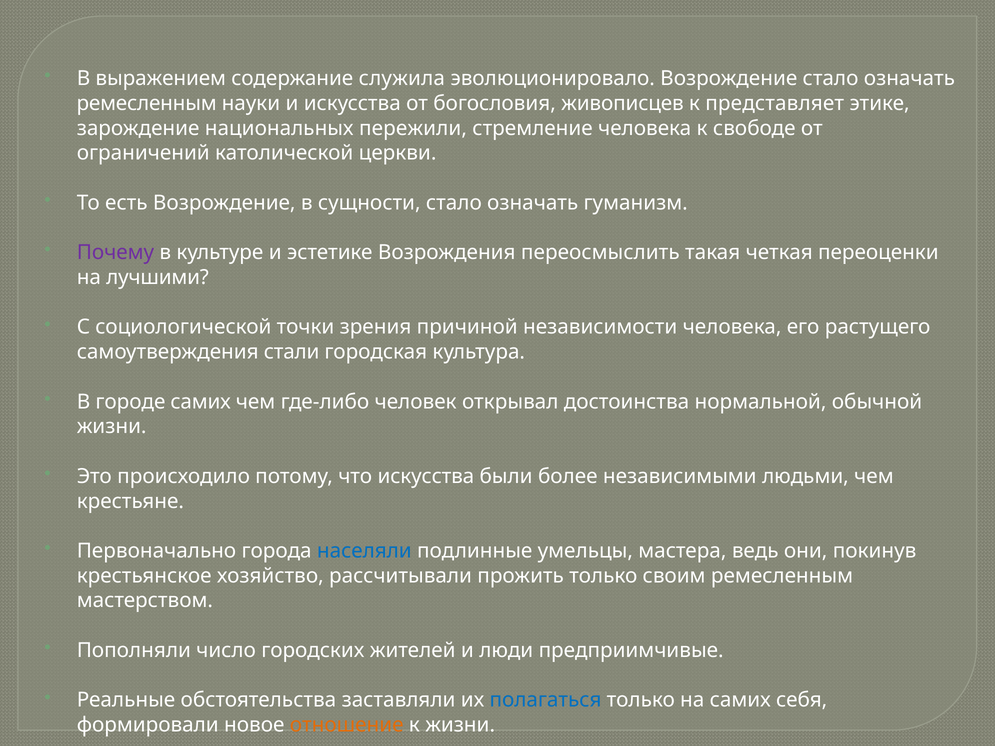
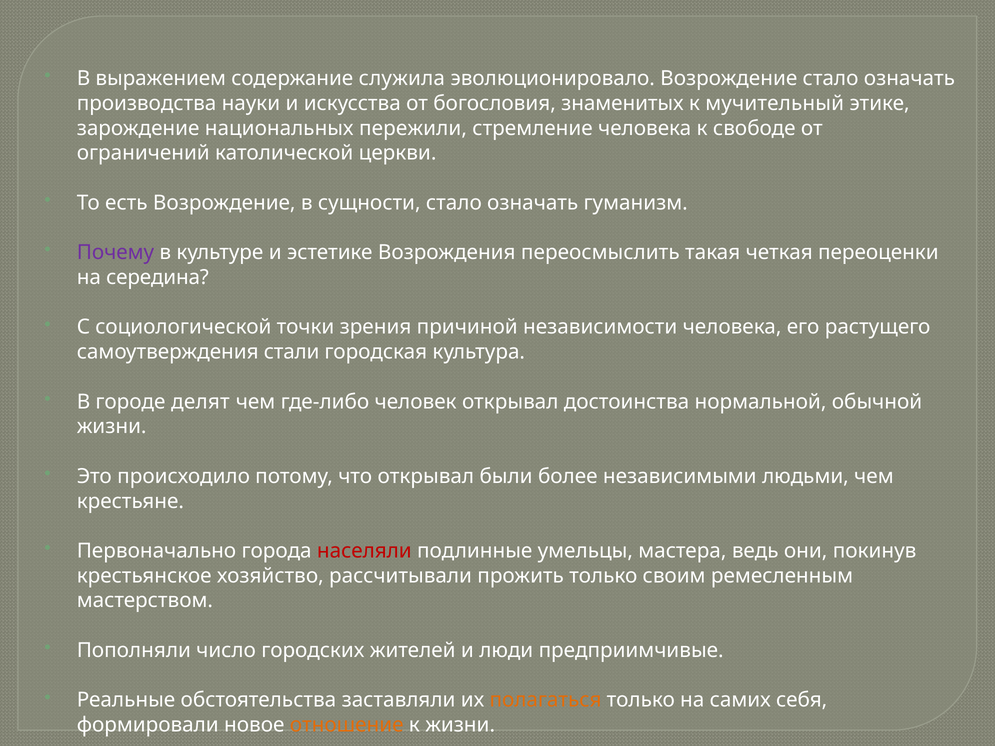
ремесленным: ремесленным -> производства (147, 103)
живописцев: живописцев -> знаменитых (622, 103)
представляет: представляет -> мучительный (775, 103)
лучшими: лучшими -> середина (158, 277)
городе самих: самих -> делят (200, 402)
что искусства: искусства -> открывал (426, 476)
населяли colour: blue -> red (364, 551)
полагаться colour: blue -> orange (546, 700)
